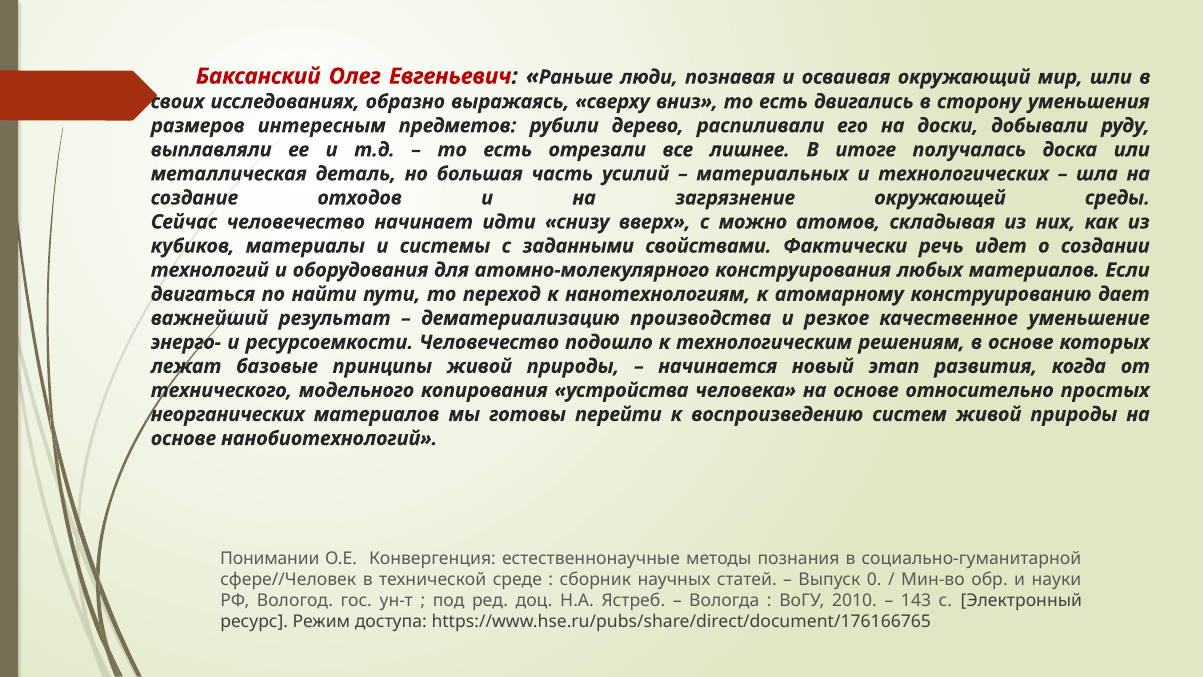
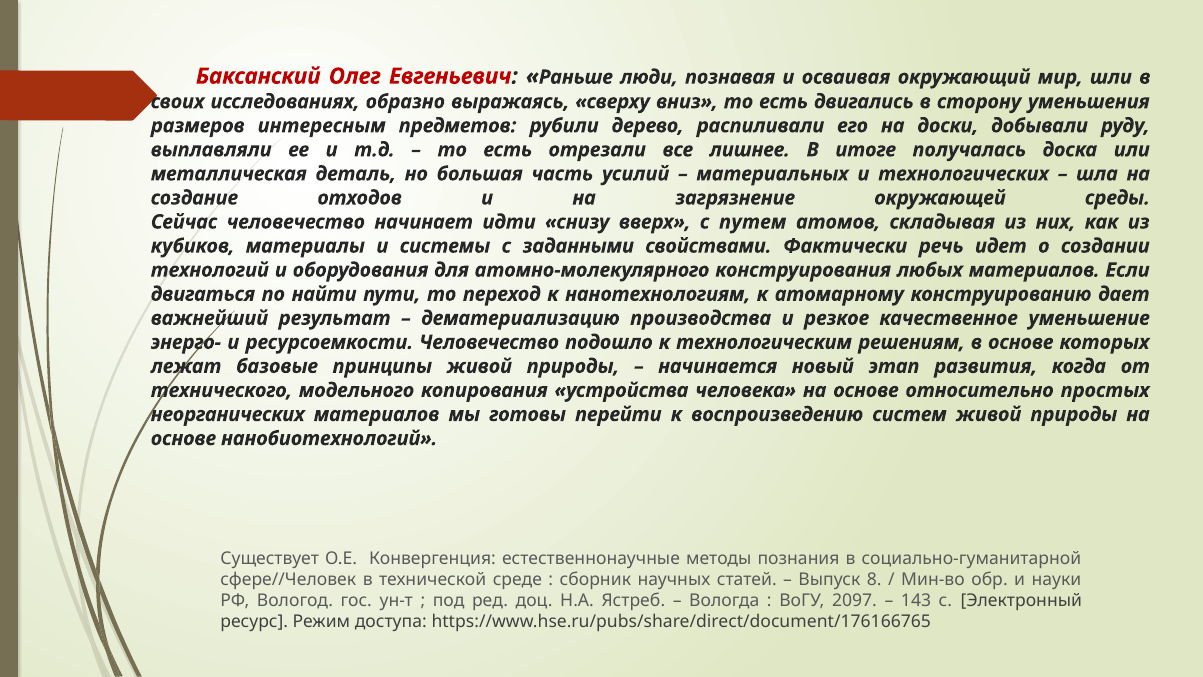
можно: можно -> путем (753, 222)
Понимании: Понимании -> Существует (270, 559)
0: 0 -> 8 (874, 580)
2010: 2010 -> 2097 (855, 601)
